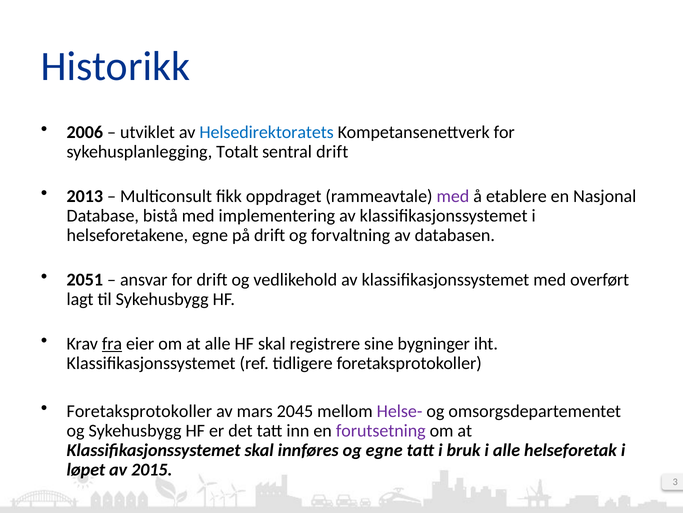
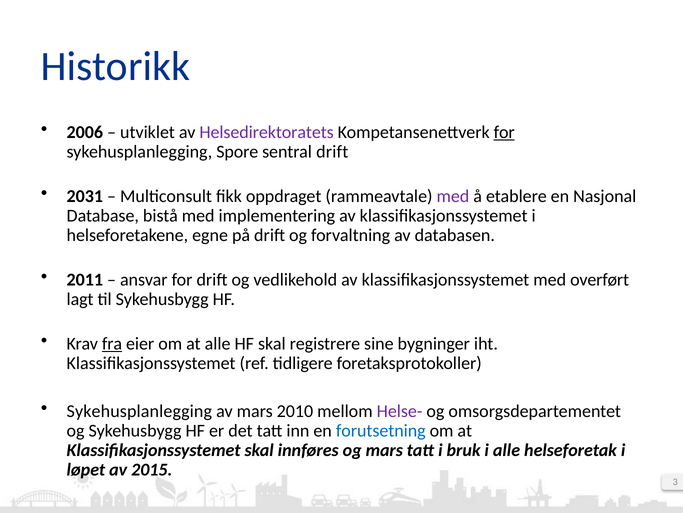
Helsedirektoratets colour: blue -> purple (267, 132)
for underline: none -> present (504, 132)
Totalt: Totalt -> Spore (237, 151)
2013: 2013 -> 2031 (85, 196)
2051: 2051 -> 2011 (85, 279)
Foretaksprotokoller: Foretaksprotokoller -> Sykehusplanlegging (139, 411)
2045: 2045 -> 2010 (295, 411)
forutsetning colour: purple -> blue (381, 430)
og egne: egne -> mars (384, 450)
